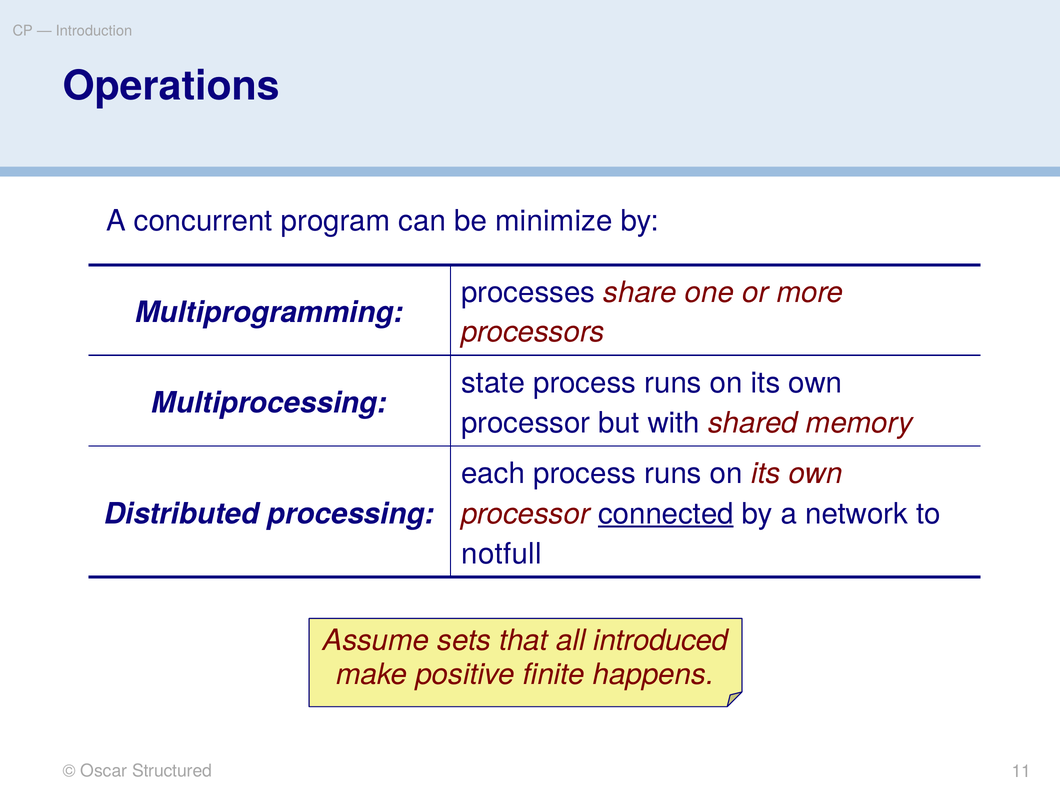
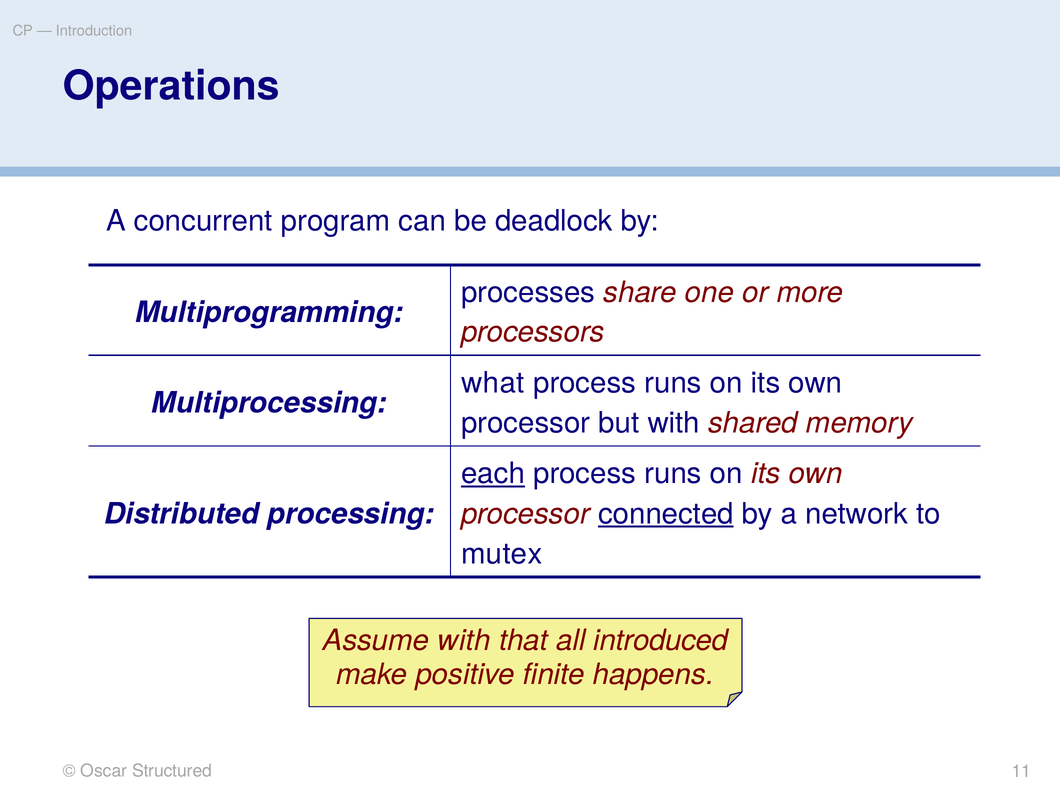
minimize: minimize -> deadlock (554, 221)
state: state -> what (493, 383)
each underline: none -> present (493, 474)
notfull: notfull -> mutex (502, 554)
Assume sets: sets -> with (464, 641)
